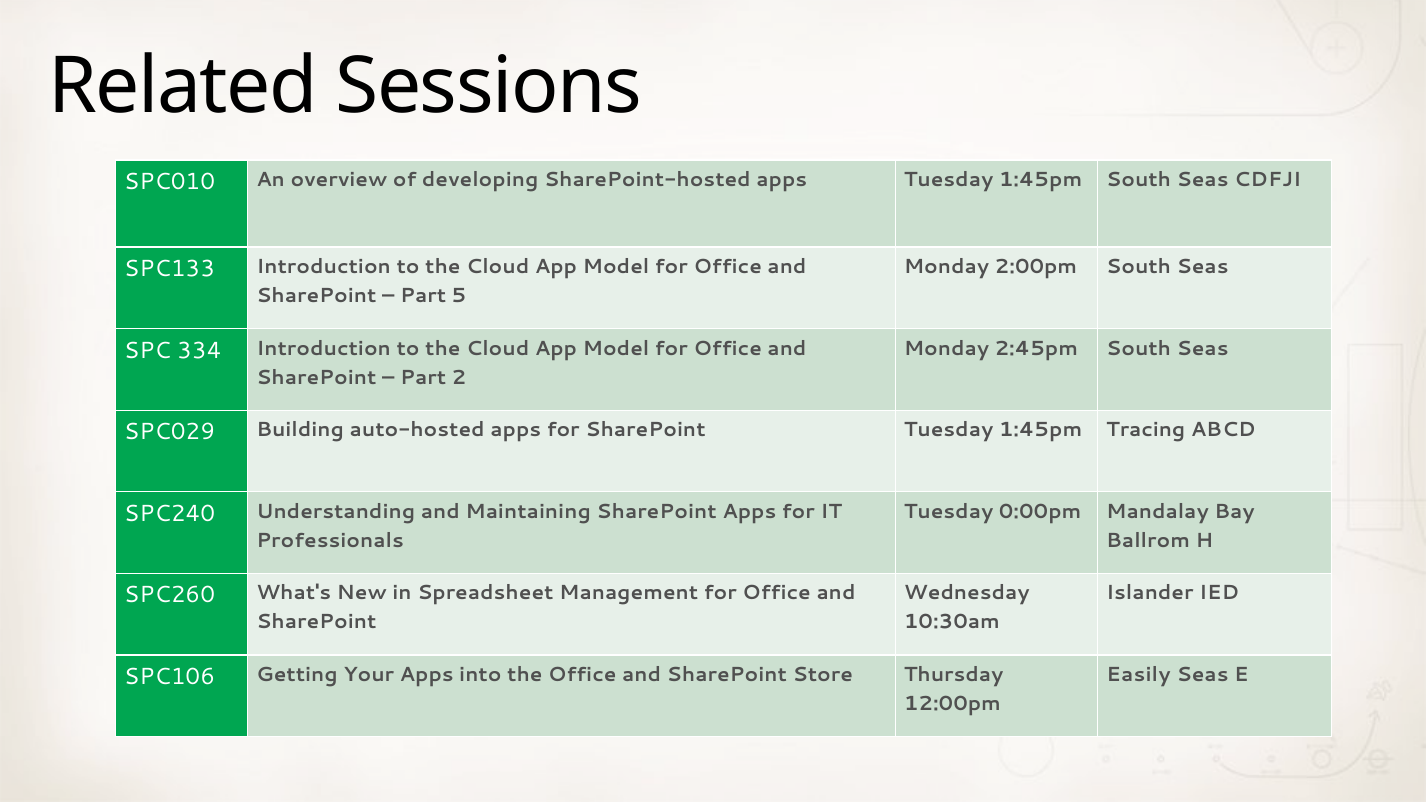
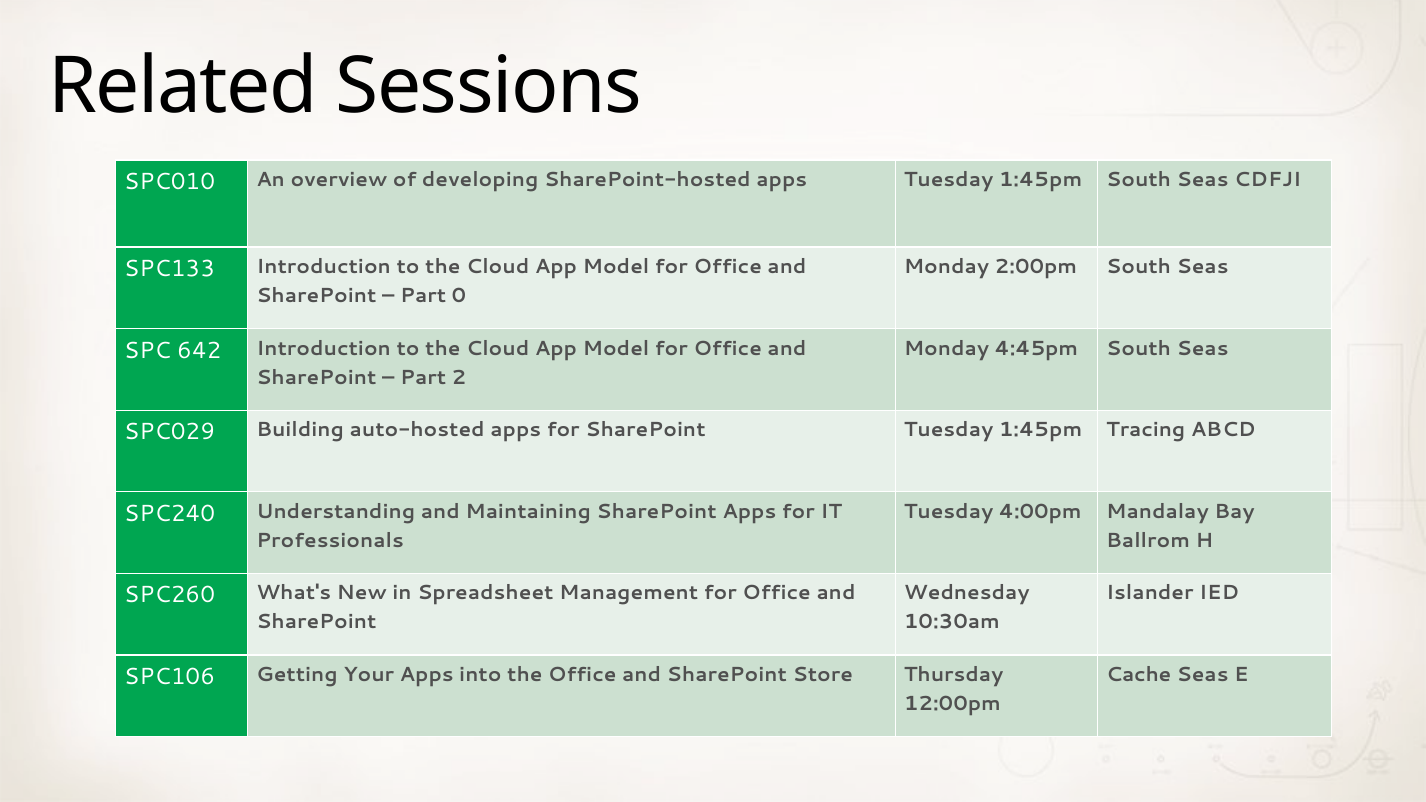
5: 5 -> 0 (459, 296)
2:45pm: 2:45pm -> 4:45pm (1036, 348)
334: 334 -> 642 (199, 350)
0:00pm: 0:00pm -> 4:00pm (1040, 512)
Easily: Easily -> Cache (1139, 675)
